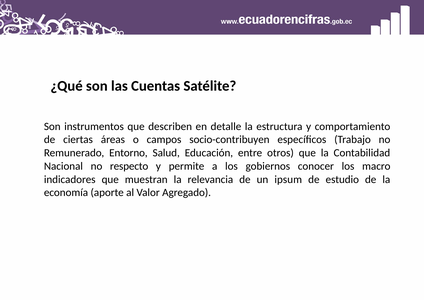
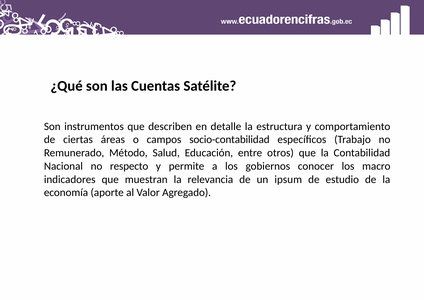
socio-contribuyen: socio-contribuyen -> socio-contabilidad (229, 140)
Entorno: Entorno -> Método (128, 153)
